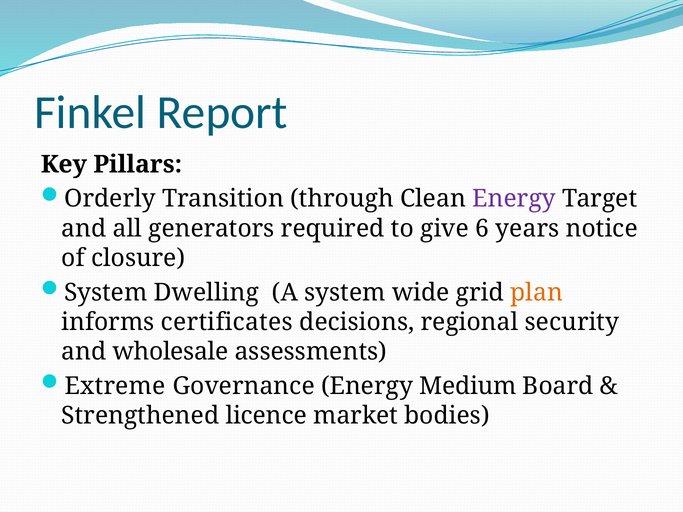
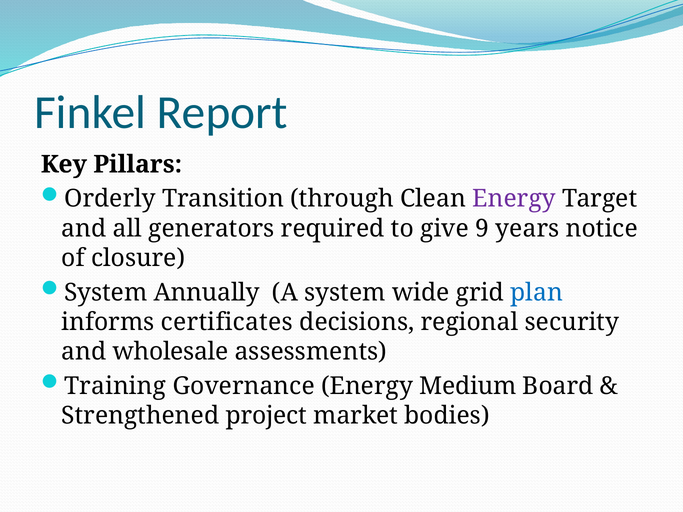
6: 6 -> 9 (482, 229)
Dwelling: Dwelling -> Annually (207, 293)
plan colour: orange -> blue (537, 293)
Extreme: Extreme -> Training (115, 386)
licence: licence -> project (266, 416)
